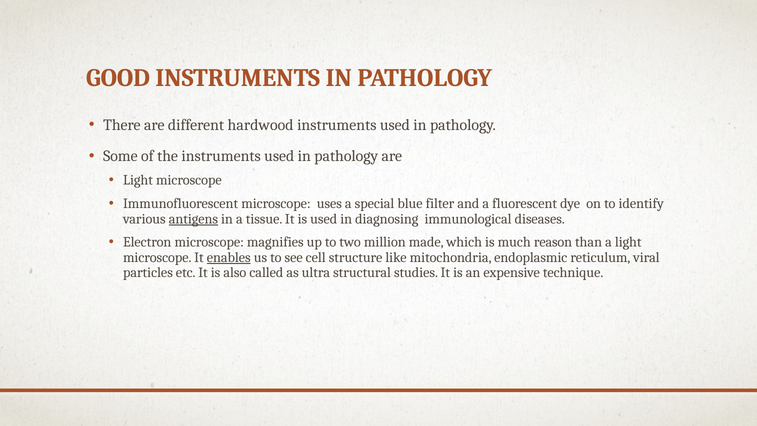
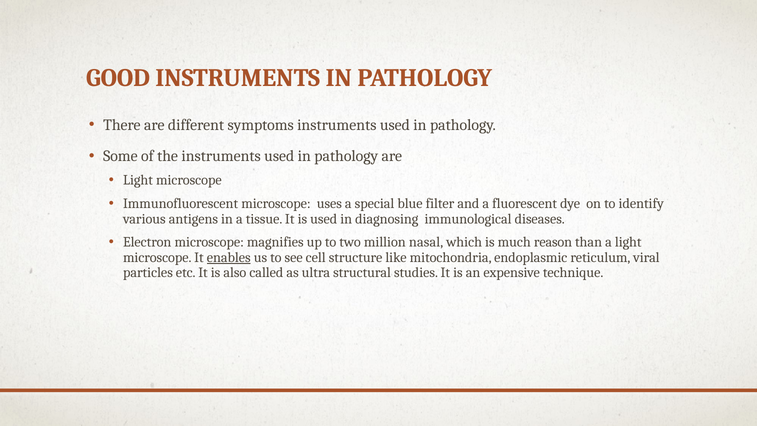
hardwood: hardwood -> symptoms (261, 125)
antigens underline: present -> none (193, 219)
made: made -> nasal (426, 242)
